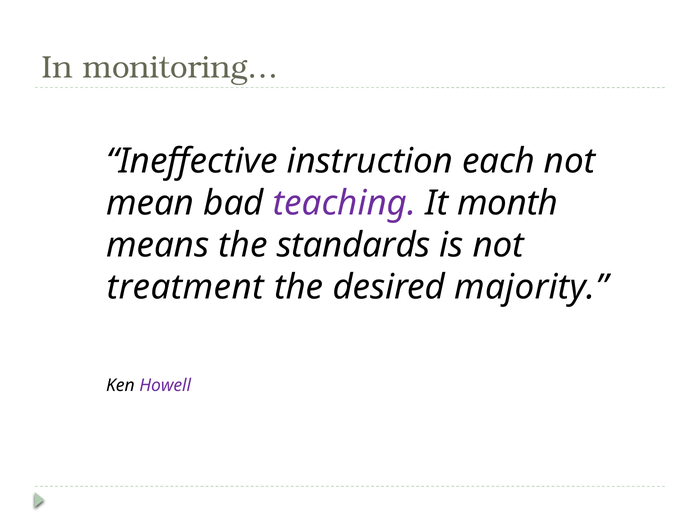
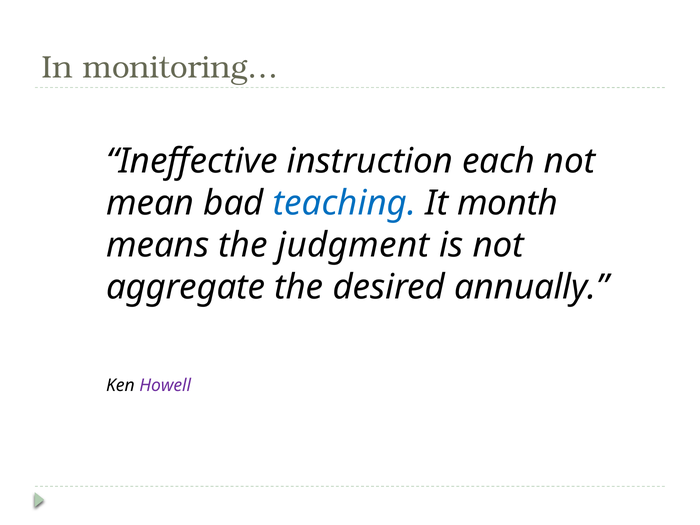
teaching colour: purple -> blue (344, 203)
standards: standards -> judgment (353, 245)
treatment: treatment -> aggregate (186, 287)
majority: majority -> annually (531, 287)
